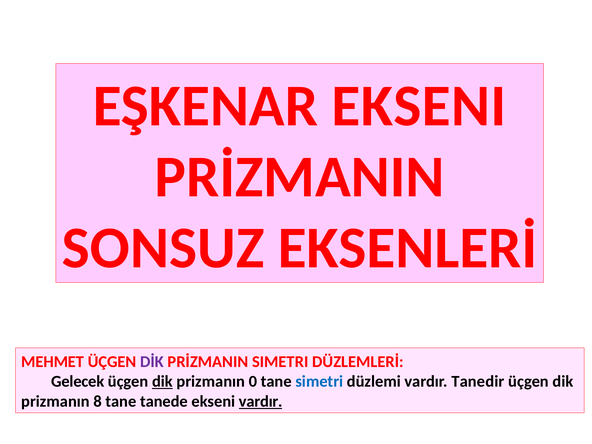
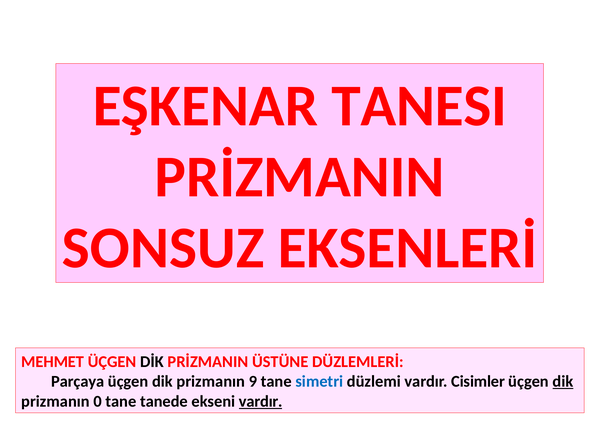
EŞKENAR EKSENI: EKSENI -> TANESI (419, 106)
DİK colour: purple -> black (152, 362)
PRİZMANIN SIMETRI: SIMETRI -> ÜSTÜNE (280, 362)
Gelecek: Gelecek -> Parçaya (78, 382)
dik underline: present -> none (162, 382)
0: 0 -> 9 (253, 382)
Tanedir: Tanedir -> Cisimler (478, 382)
dik underline: none -> present (563, 382)
8: 8 -> 0 (98, 401)
